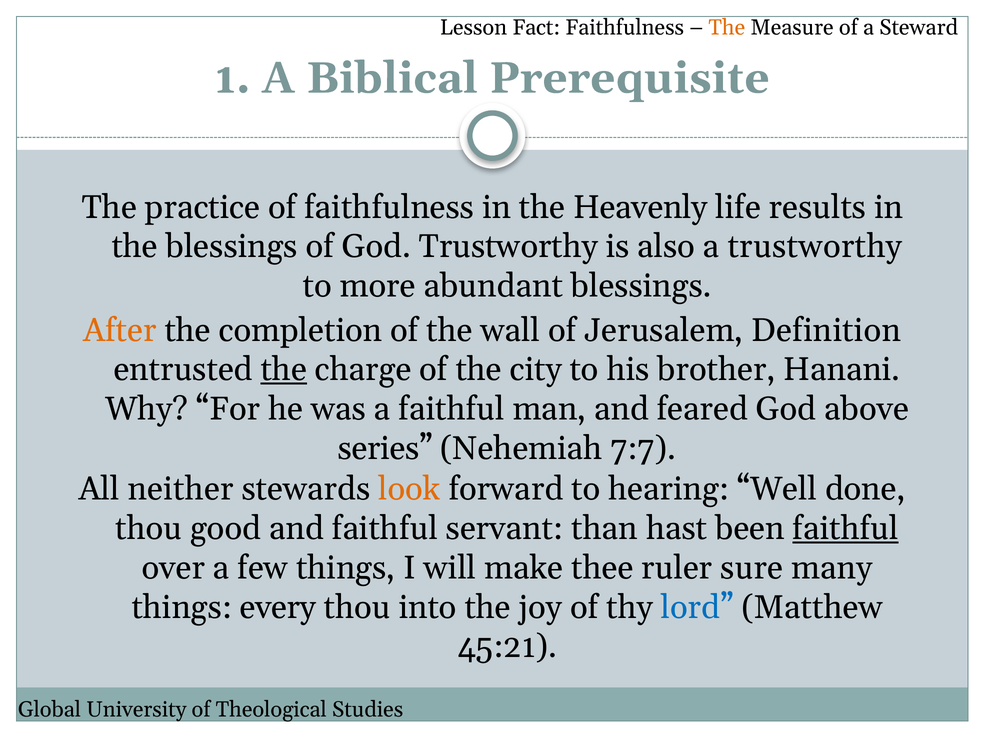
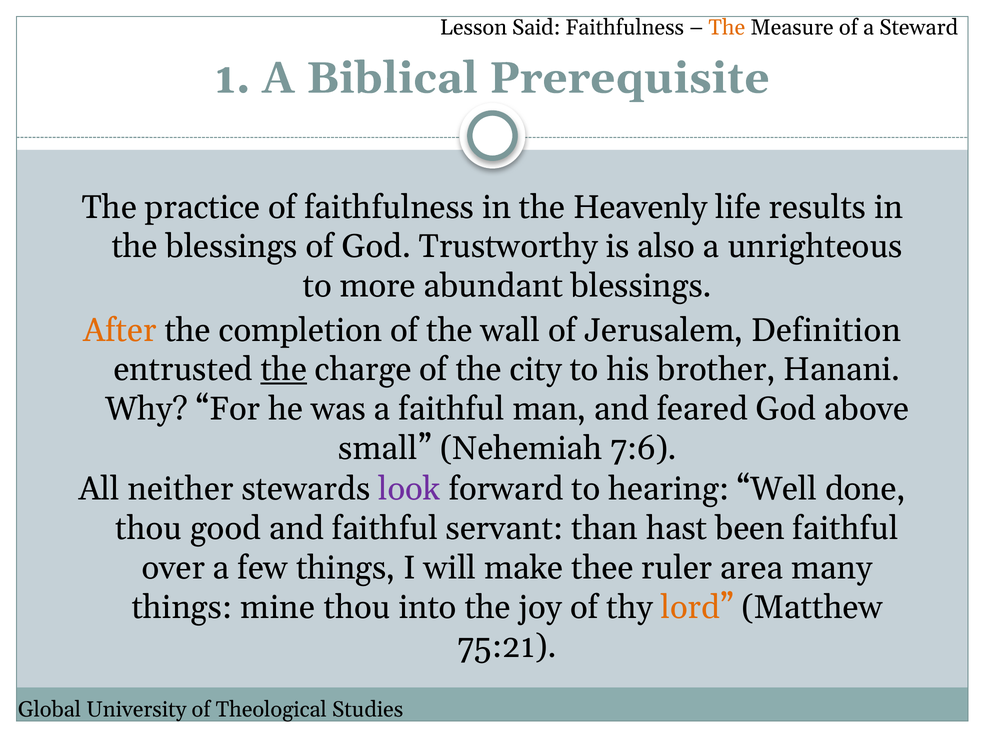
Fact: Fact -> Said (536, 28)
a trustworthy: trustworthy -> unrighteous (815, 247)
series: series -> small (385, 449)
7:7: 7:7 -> 7:6 (644, 449)
look colour: orange -> purple (409, 490)
faithful underline: present -> none (846, 529)
sure: sure -> area (752, 568)
every: every -> mine (278, 608)
lord colour: blue -> orange (697, 608)
45:21: 45:21 -> 75:21 (507, 647)
